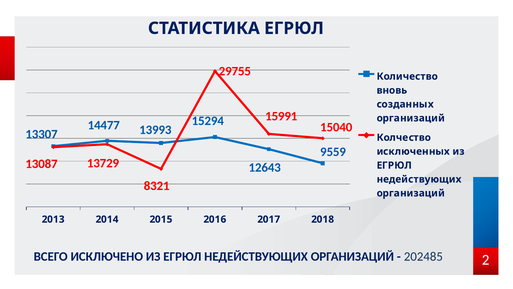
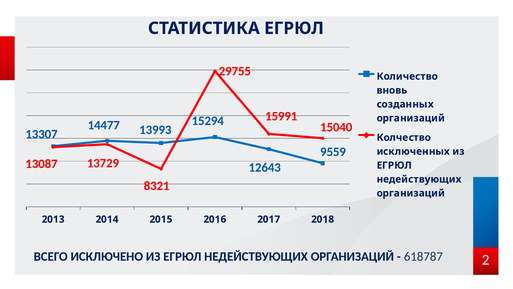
202485: 202485 -> 618787 (423, 256)
